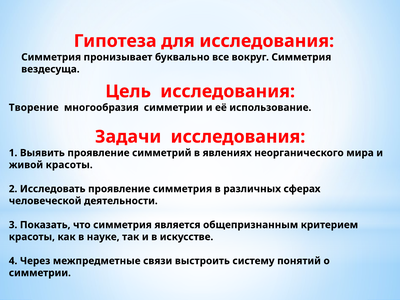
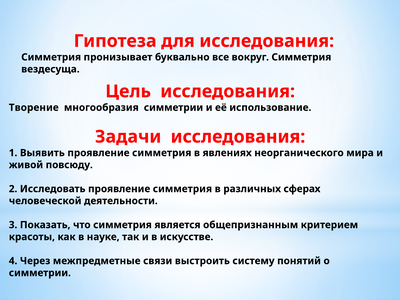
Выявить проявление симметрий: симметрий -> симметрия (162, 153)
живой красоты: красоты -> повсюду (69, 165)
